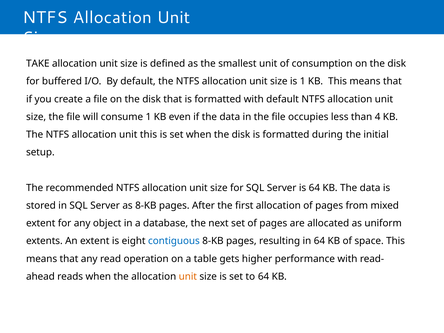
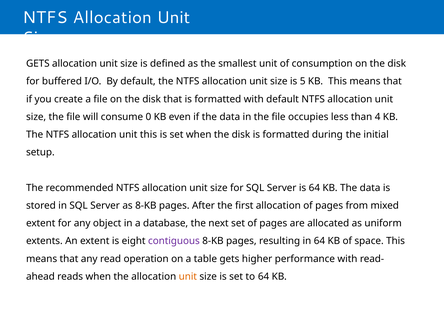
TAKE: TAKE -> GETS (38, 64)
is 1: 1 -> 5 (303, 81)
consume 1: 1 -> 0 (148, 117)
contiguous colour: blue -> purple (174, 241)
